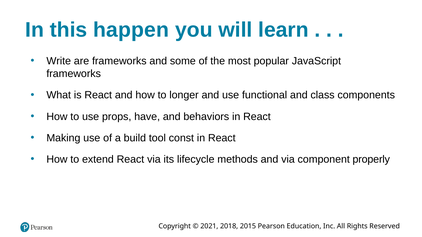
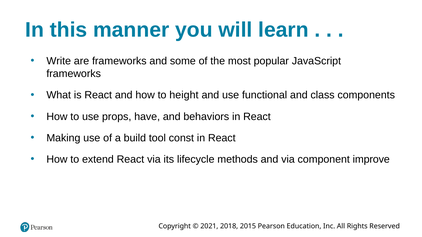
happen: happen -> manner (131, 30)
longer: longer -> height (184, 95)
properly: properly -> improve (371, 160)
